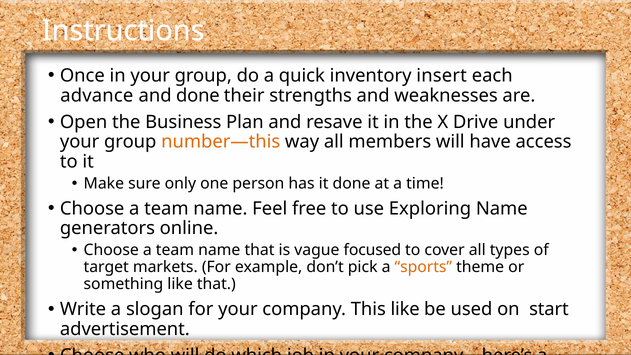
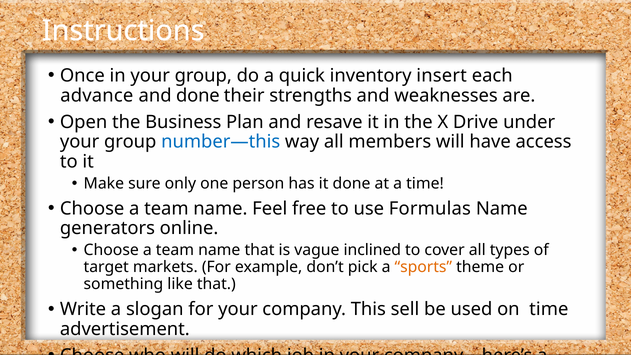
number—this colour: orange -> blue (221, 142)
Exploring: Exploring -> Formulas (430, 208)
focused: focused -> inclined (372, 250)
This like: like -> sell (405, 309)
on start: start -> time (549, 309)
